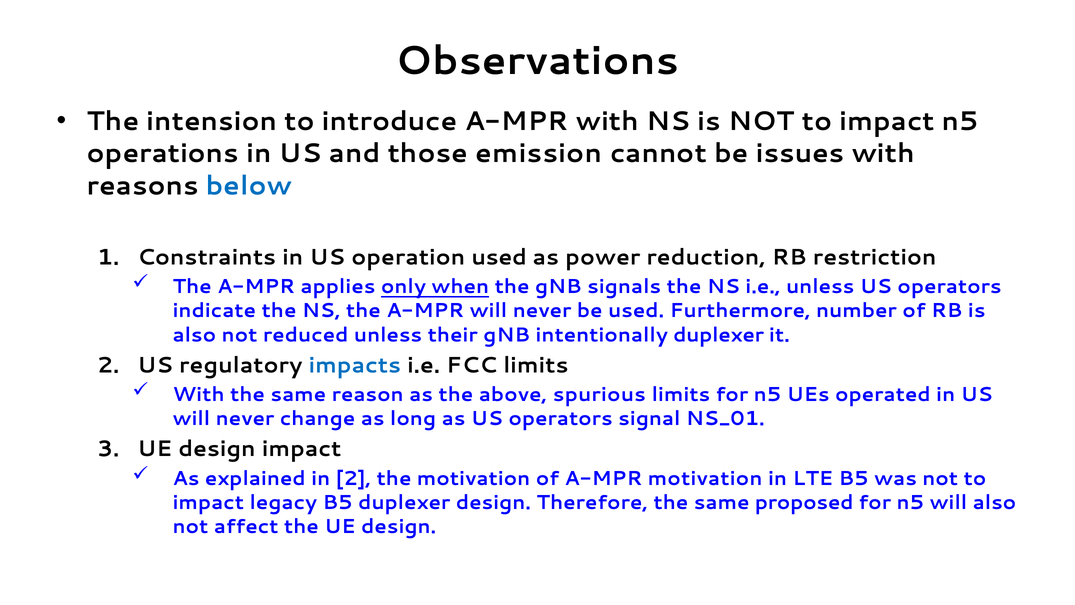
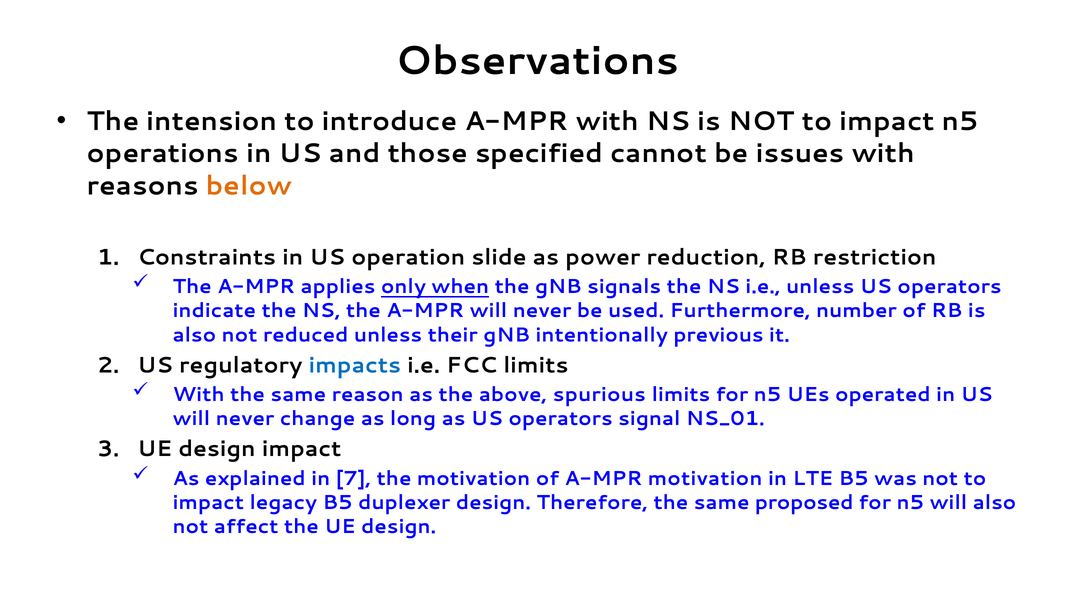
emission: emission -> specified (539, 153)
below colour: blue -> orange (249, 186)
operation used: used -> slide (499, 257)
intentionally duplexer: duplexer -> previous (718, 335)
in 2: 2 -> 7 (353, 478)
